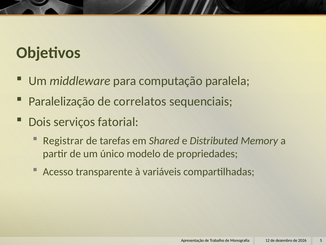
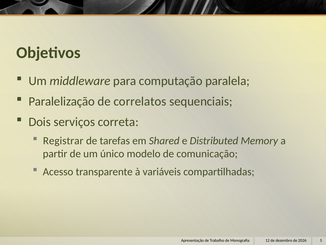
fatorial: fatorial -> correta (118, 122)
propriedades: propriedades -> comunicação (207, 154)
